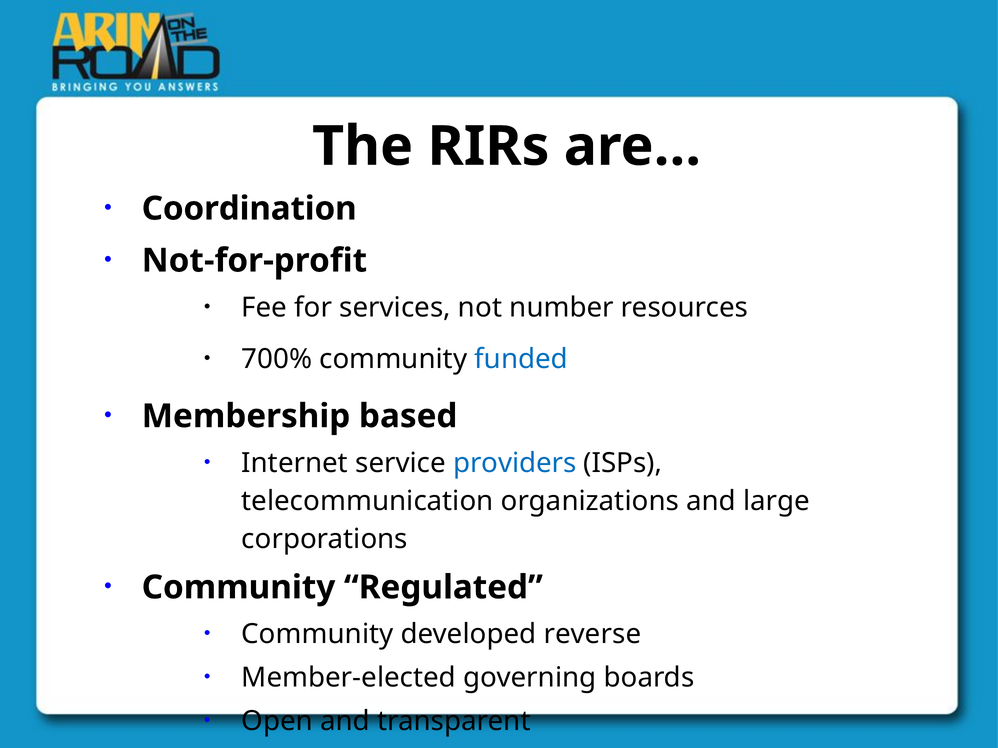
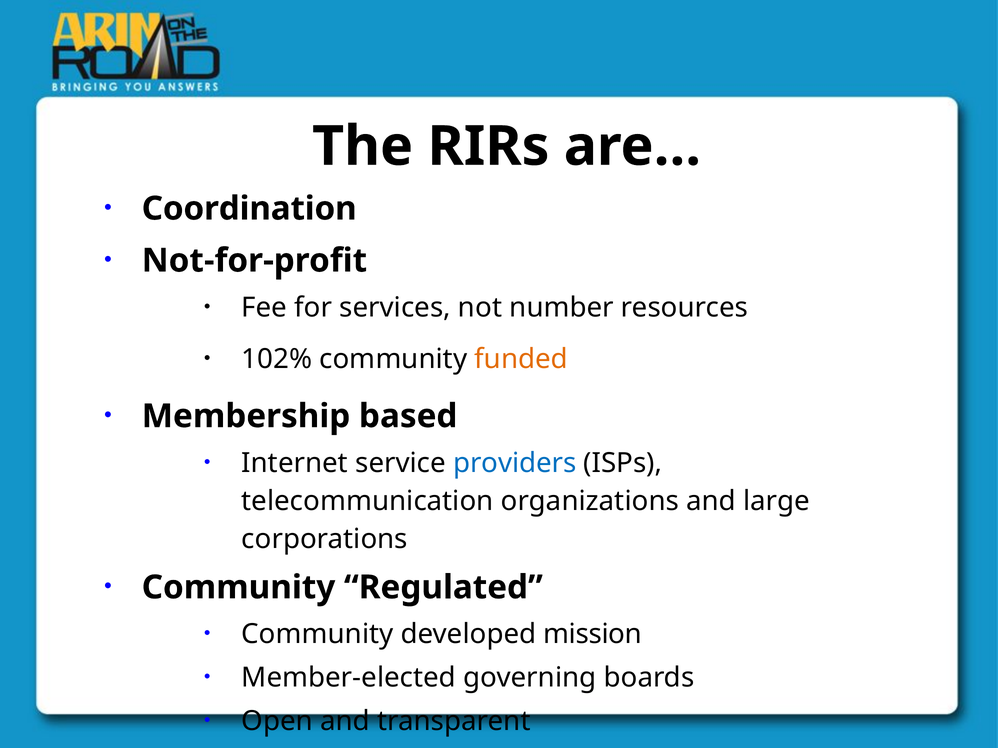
700%: 700% -> 102% (277, 360)
funded colour: blue -> orange (521, 360)
reverse: reverse -> mission (593, 635)
